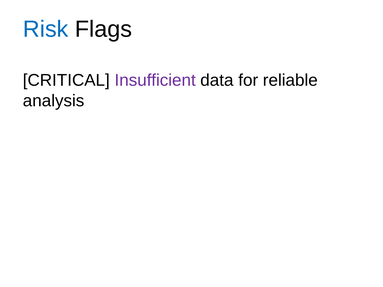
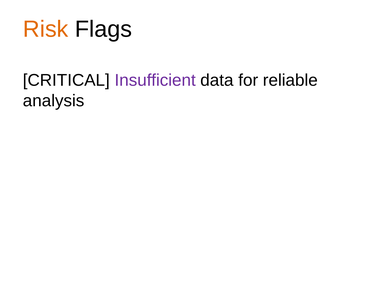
Risk colour: blue -> orange (46, 29)
